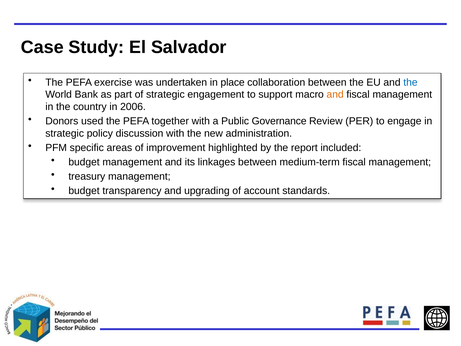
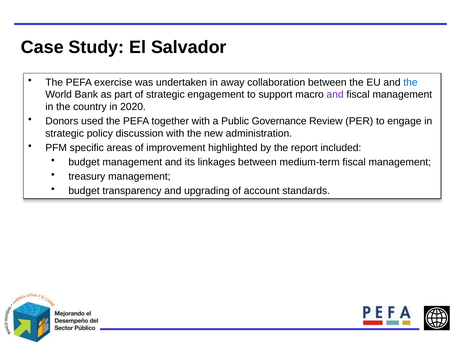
place: place -> away (233, 82)
and colour: orange -> purple (335, 95)
2006: 2006 -> 2020 (133, 107)
